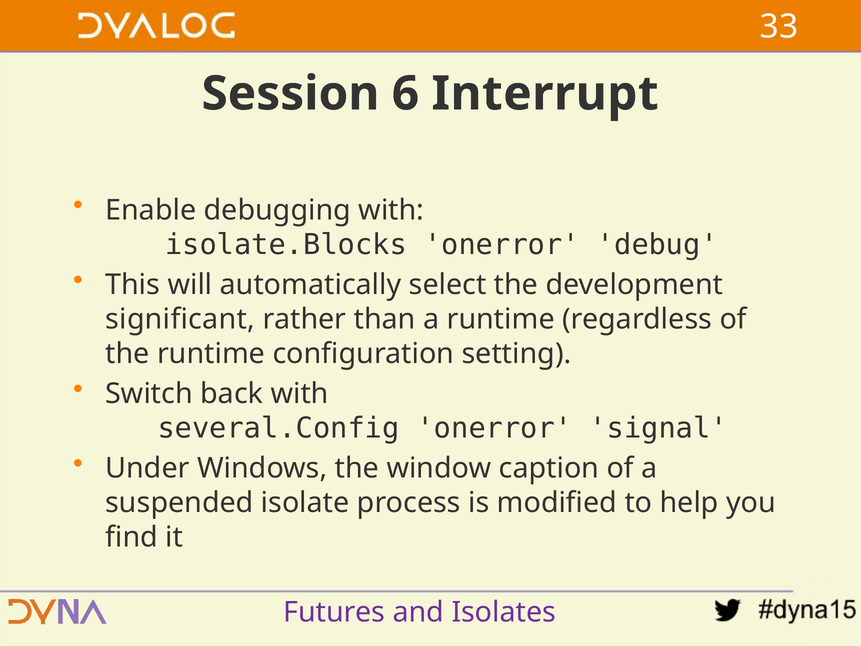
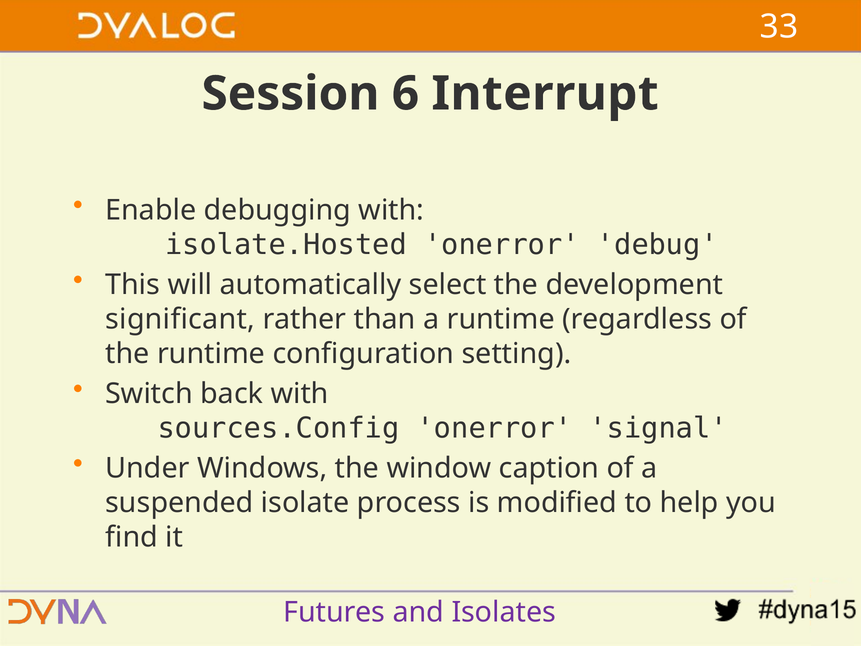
isolate.Blocks: isolate.Blocks -> isolate.Hosted (286, 244)
several.Config: several.Config -> sources.Config (279, 428)
